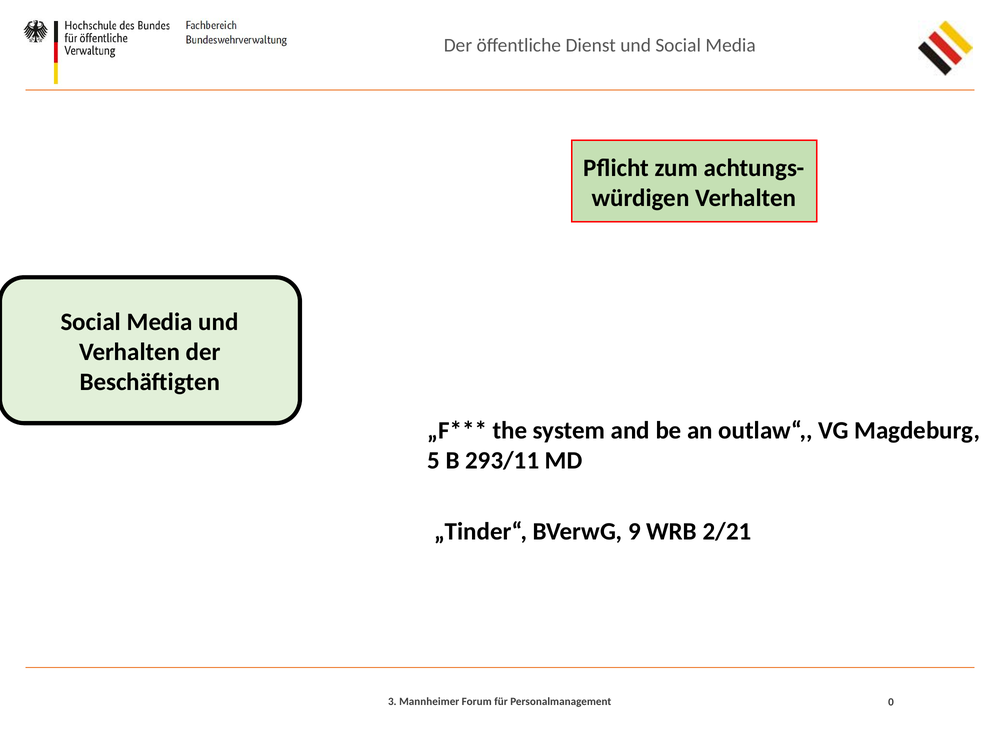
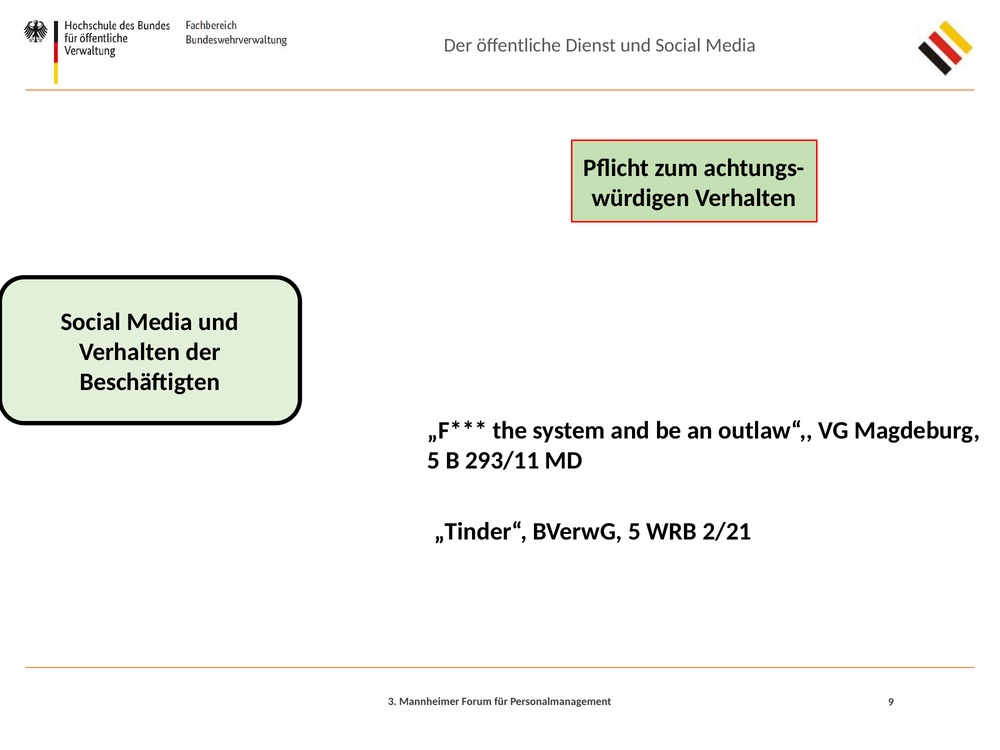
BVerwG 9: 9 -> 5 (634, 531)
0: 0 -> 9 (891, 702)
